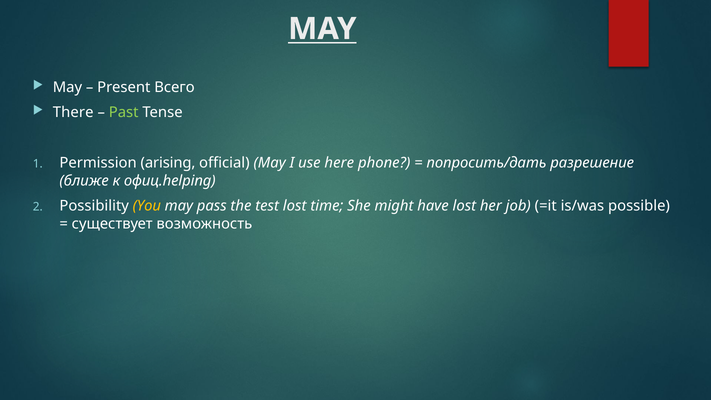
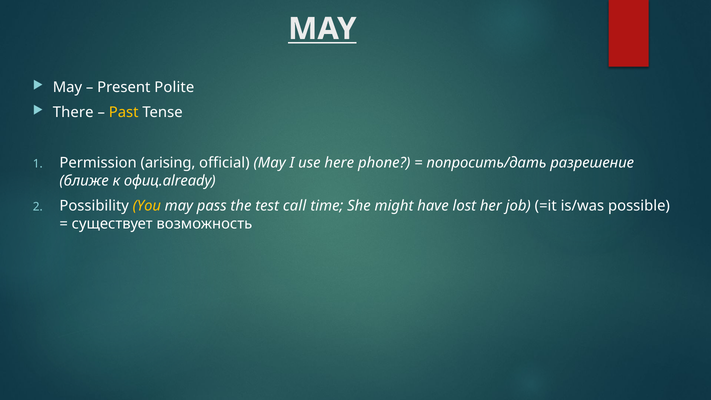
Всего: Всего -> Polite (174, 87)
Past colour: light green -> yellow (124, 112)
офиц.helping: офиц.helping -> офиц.already (170, 181)
test lost: lost -> call (295, 206)
